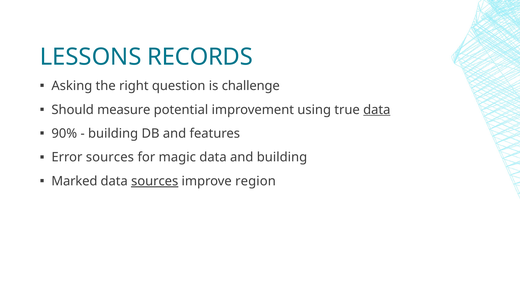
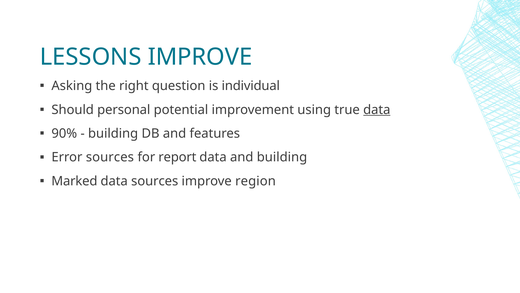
LESSONS RECORDS: RECORDS -> IMPROVE (200, 57)
challenge: challenge -> individual (251, 86)
measure: measure -> personal (124, 110)
magic: magic -> report (177, 157)
sources underline: present -> none (155, 181)
